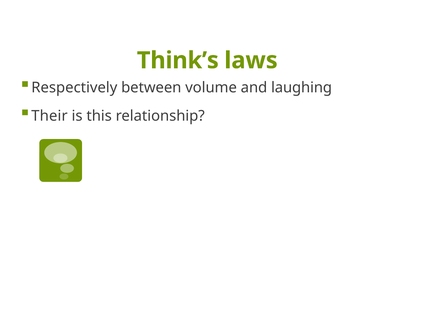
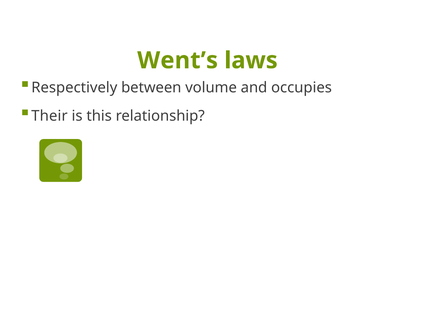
Think’s: Think’s -> Went’s (178, 60)
laughing: laughing -> occupies (302, 87)
